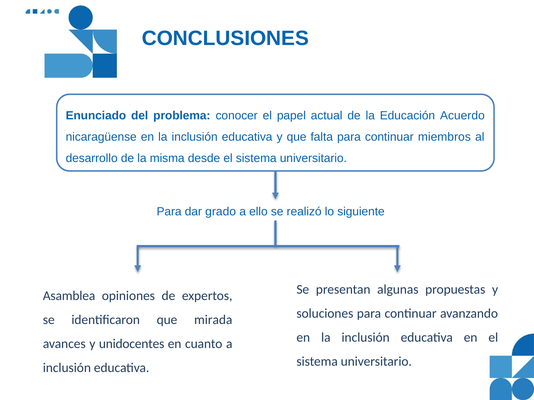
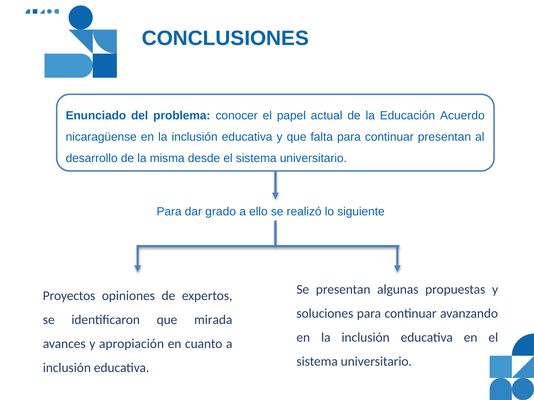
continuar miembros: miembros -> presentan (444, 137)
Asamblea: Asamblea -> Proyectos (69, 296)
unidocentes: unidocentes -> apropiación (132, 344)
